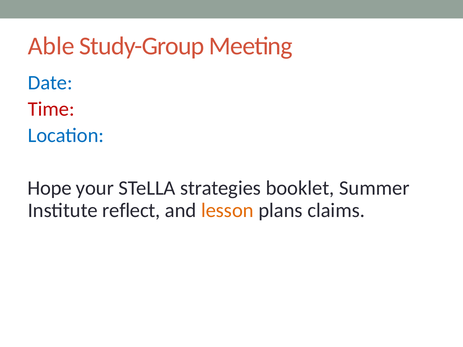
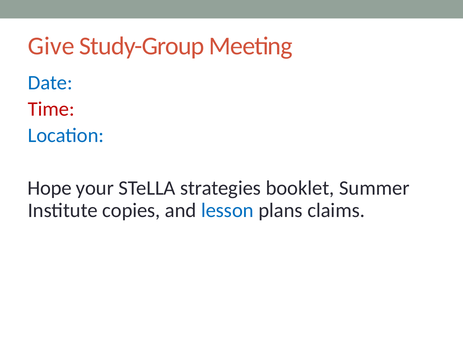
Able: Able -> Give (51, 46)
reflect: reflect -> copies (131, 210)
lesson colour: orange -> blue (227, 210)
